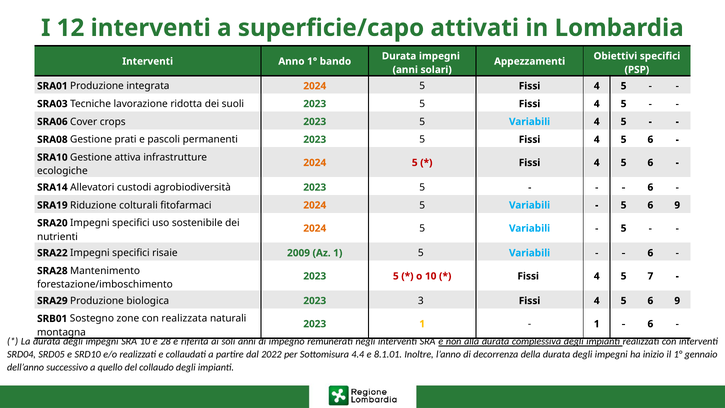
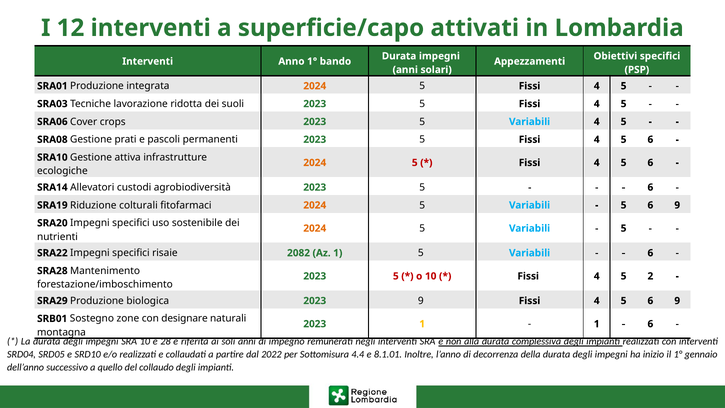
2009: 2009 -> 2082 (299, 253)
7: 7 -> 2 (650, 276)
2023 3: 3 -> 9 (421, 301)
realizzata: realizzata -> designare (184, 319)
